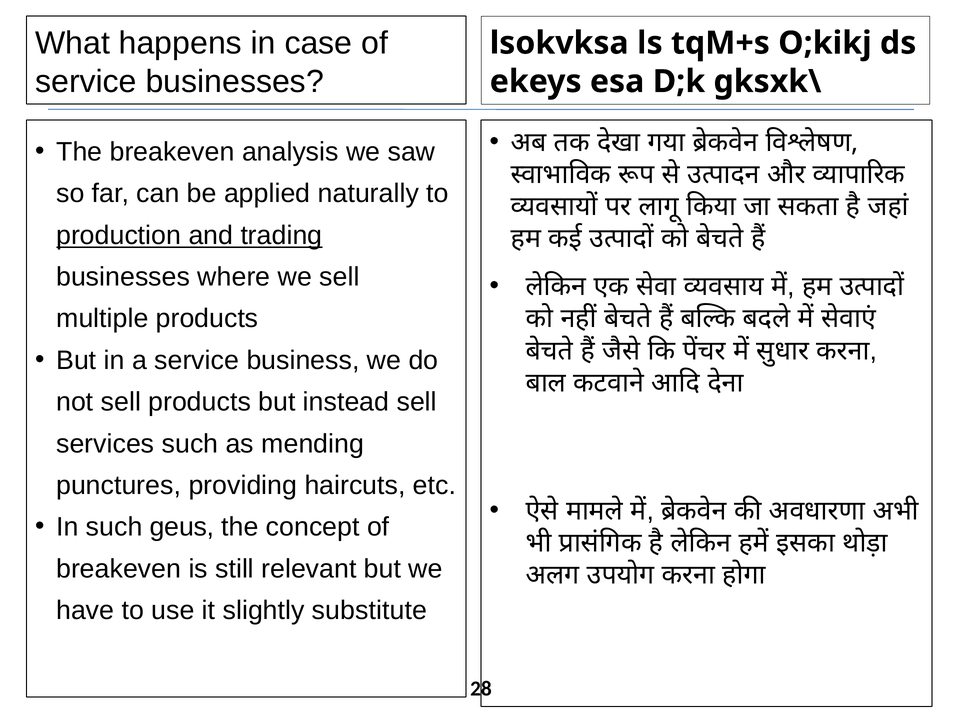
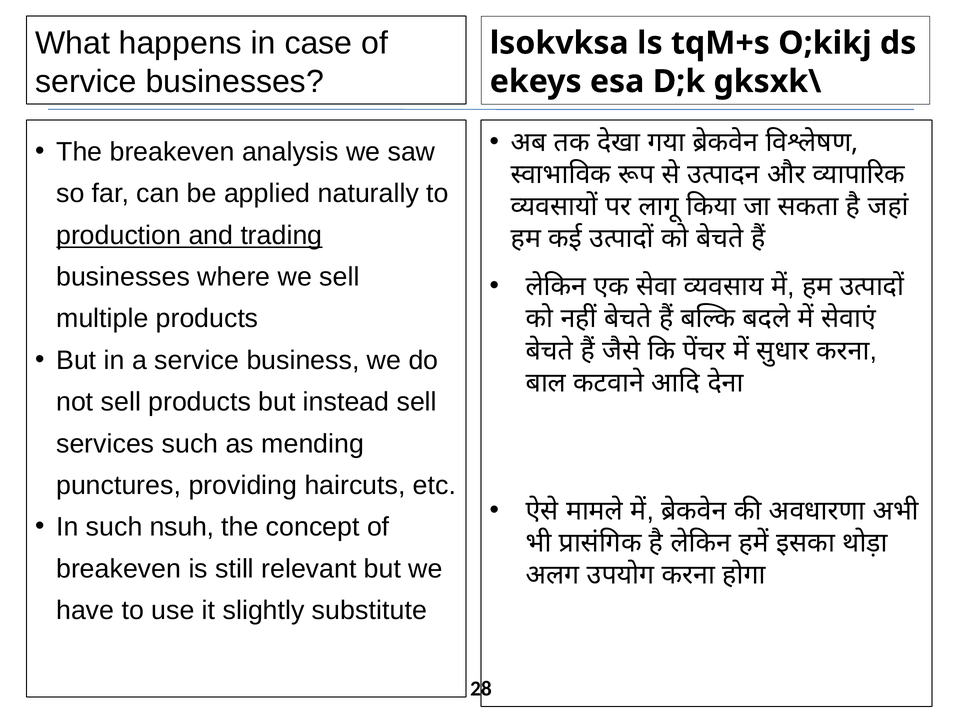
geus: geus -> nsuh (182, 527)
